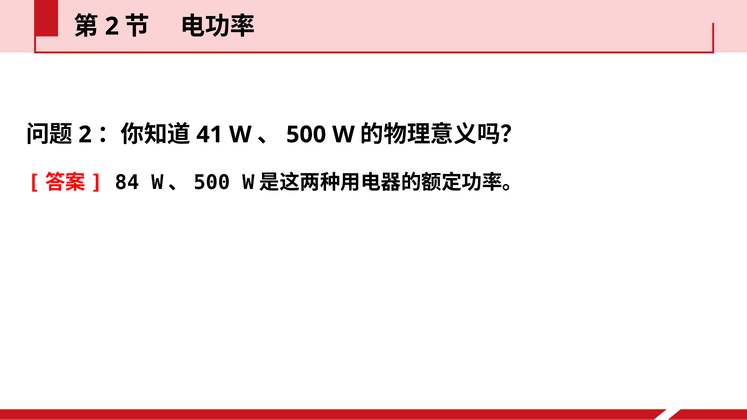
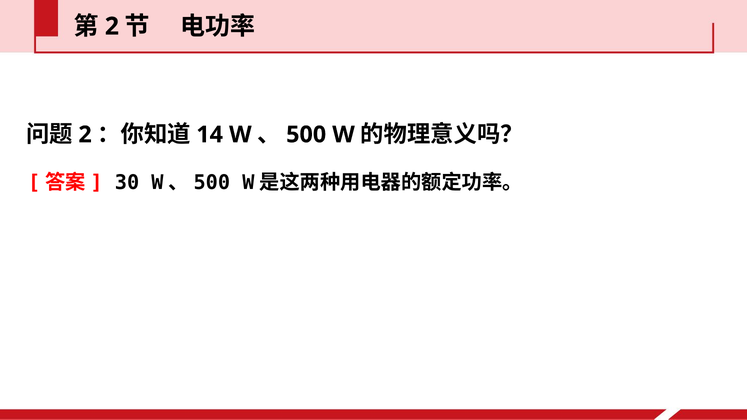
41: 41 -> 14 (210, 135)
84: 84 -> 30 (127, 183)
